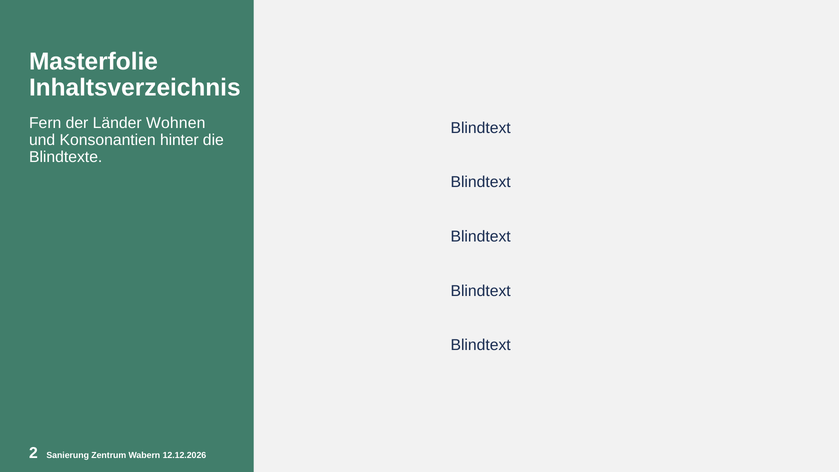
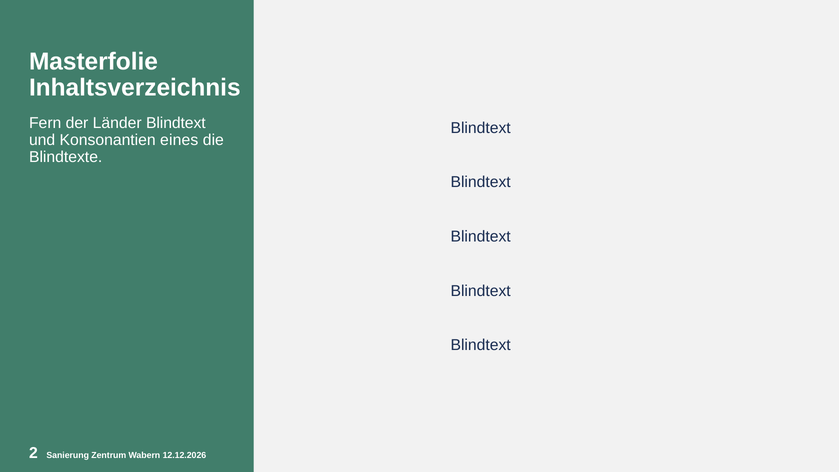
Länder Wohnen: Wohnen -> Blindtext (176, 123)
hinter: hinter -> eines (179, 140)
